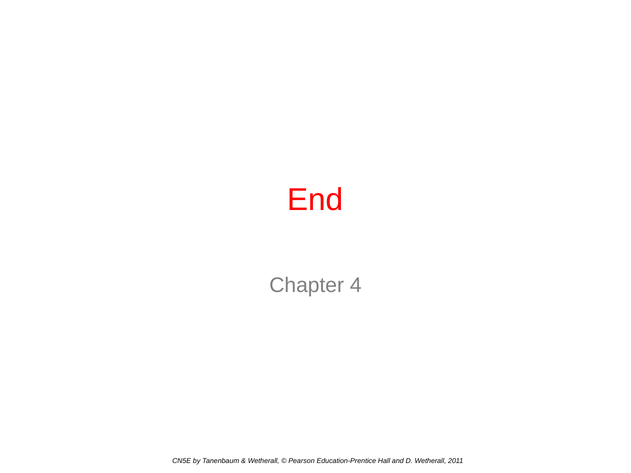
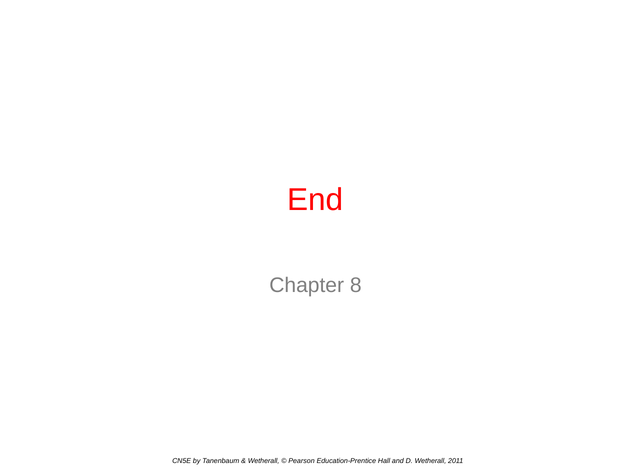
4: 4 -> 8 (356, 285)
